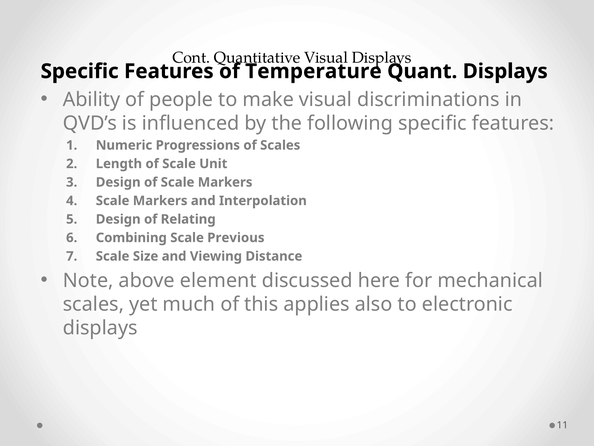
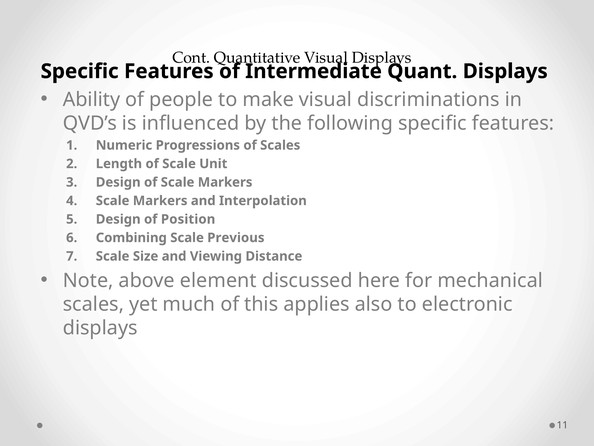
Temperature: Temperature -> Intermediate (314, 71)
Relating: Relating -> Position (188, 219)
